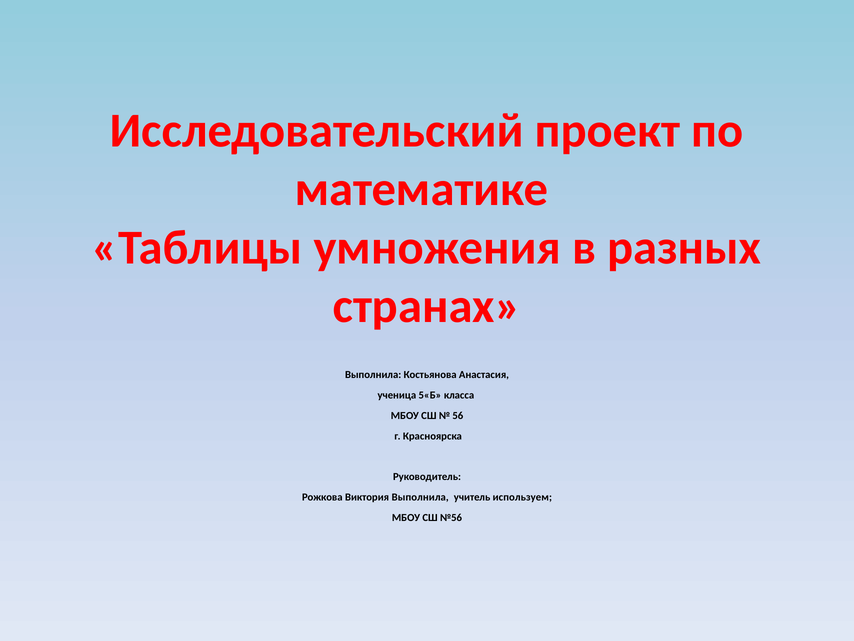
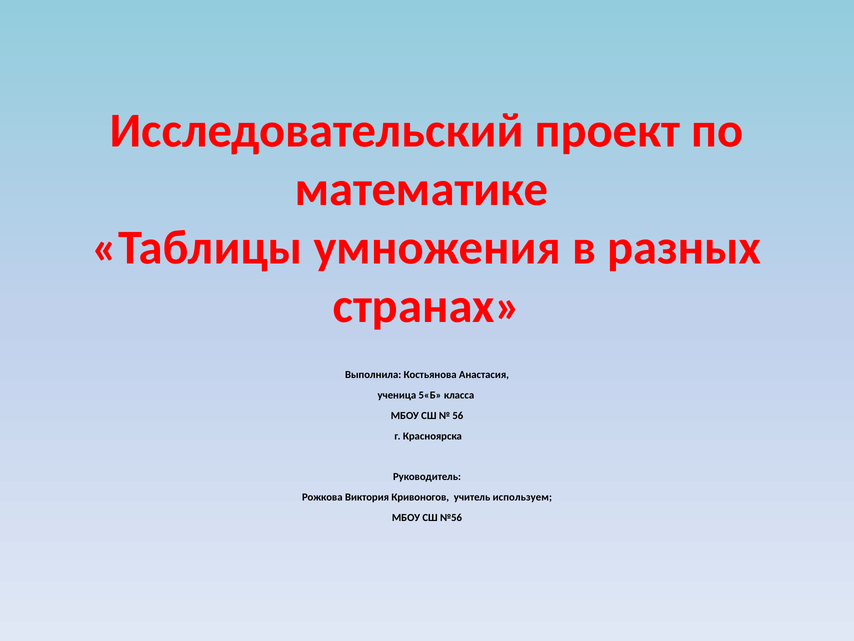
Виктория Выполнила: Выполнила -> Кривоногов (420, 497)
